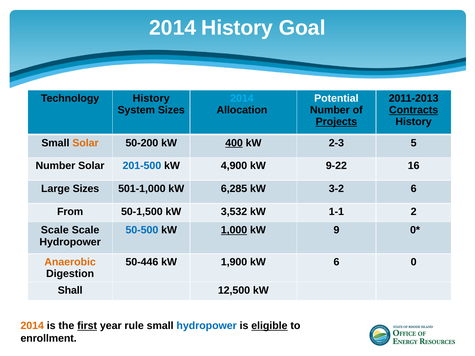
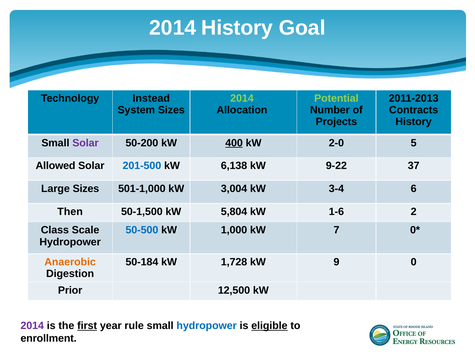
Technology History: History -> Instead (151, 98)
2014 colour: light blue -> light green (242, 98)
Potential colour: white -> light green (336, 98)
Contracts underline: present -> none (414, 110)
Projects underline: present -> none (336, 122)
Solar colour: orange -> purple (86, 143)
2-3: 2-3 -> 2-0 (336, 143)
Number: Number -> Allowed (56, 166)
4,900: 4,900 -> 6,138 (234, 166)
16: 16 -> 37 (414, 166)
6,285: 6,285 -> 3,004 (234, 189)
3-2: 3-2 -> 3-4 (336, 189)
From: From -> Then (70, 212)
3,532: 3,532 -> 5,804 (234, 212)
1-1: 1-1 -> 1-6 (336, 212)
Scale: Scale -> Class (55, 230)
1,000 underline: present -> none (234, 230)
9: 9 -> 7 (336, 230)
50-446: 50-446 -> 50-184 (142, 262)
1,900: 1,900 -> 1,728 (234, 262)
kW 6: 6 -> 9 (336, 262)
Shall: Shall -> Prior (70, 290)
2014 colour: orange -> purple (32, 326)
